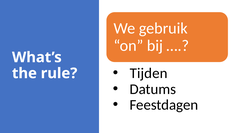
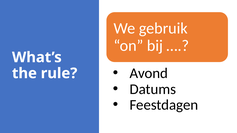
Tijden: Tijden -> Avond (149, 73)
